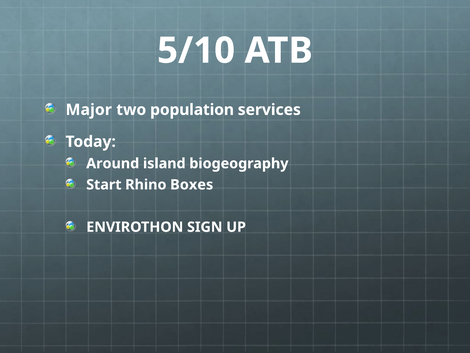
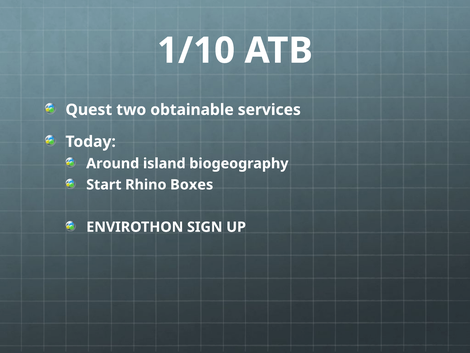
5/10: 5/10 -> 1/10 (196, 51)
Major: Major -> Quest (89, 110)
population: population -> obtainable (192, 110)
